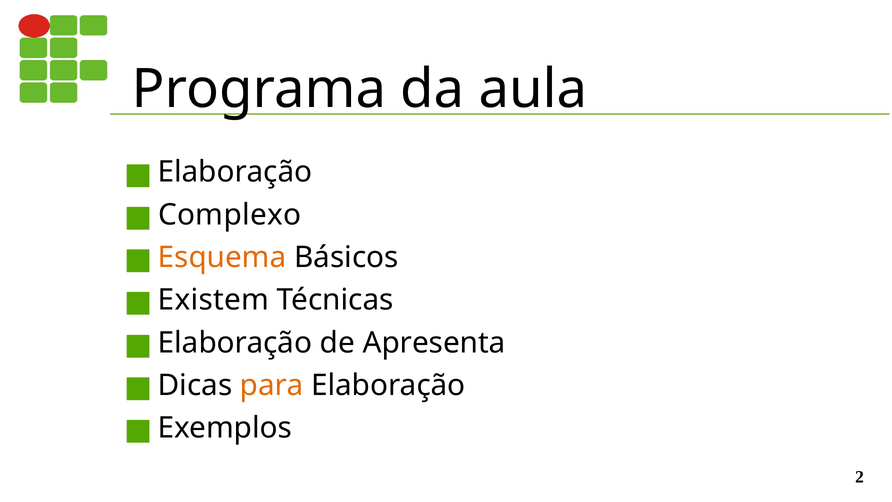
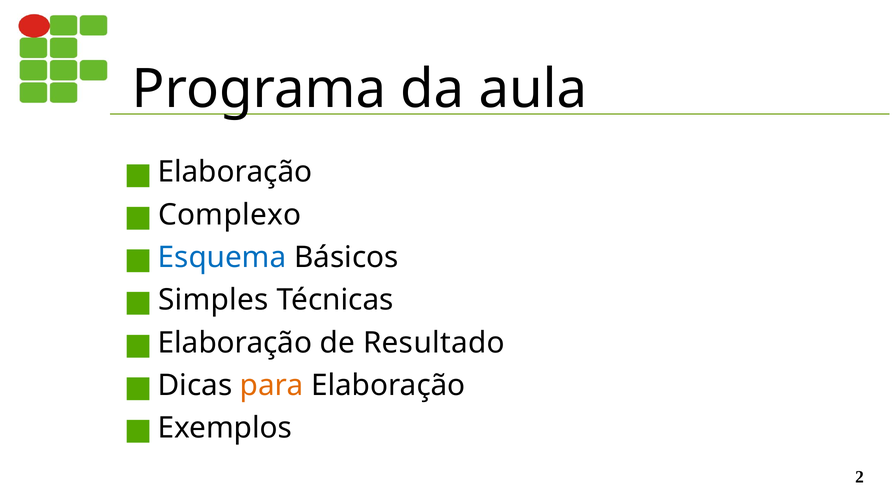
Esquema colour: orange -> blue (222, 257)
Existem: Existem -> Simples (213, 300)
Apresenta: Apresenta -> Resultado (434, 343)
